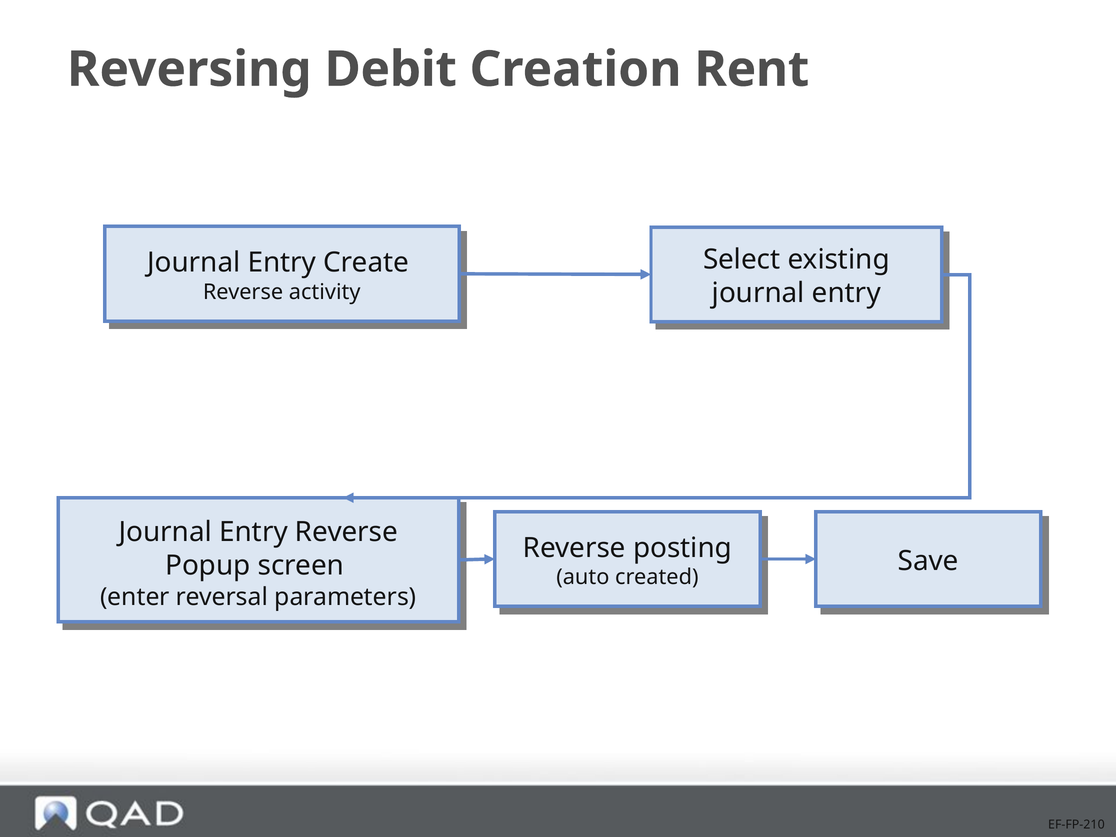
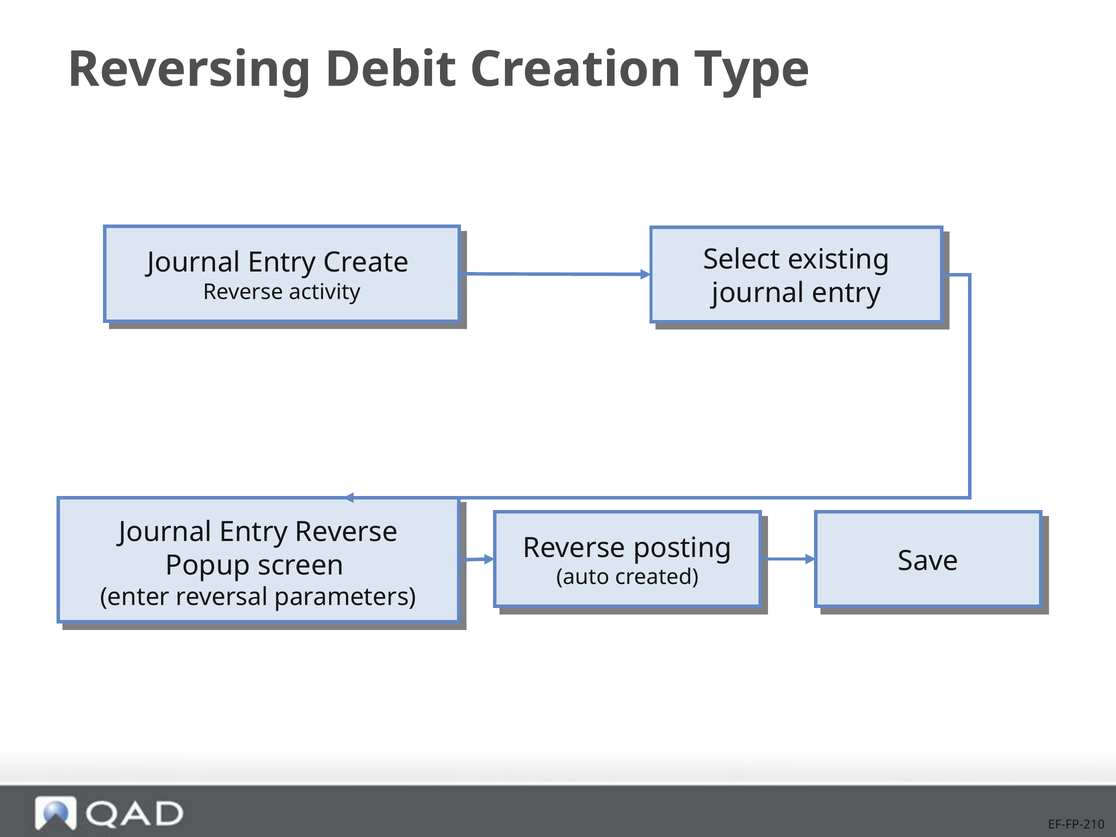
Rent: Rent -> Type (752, 69)
